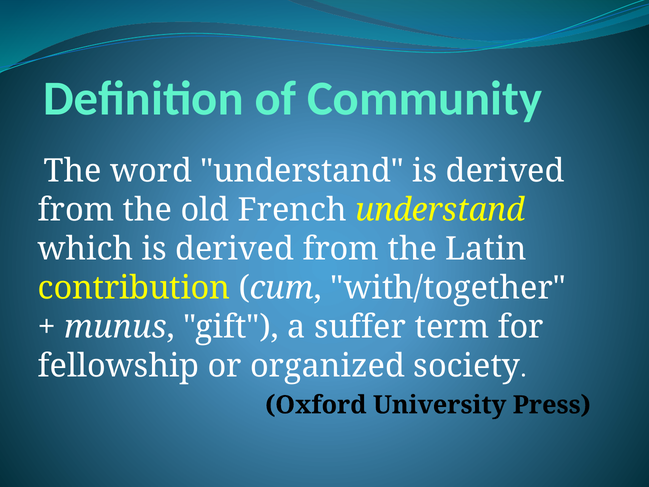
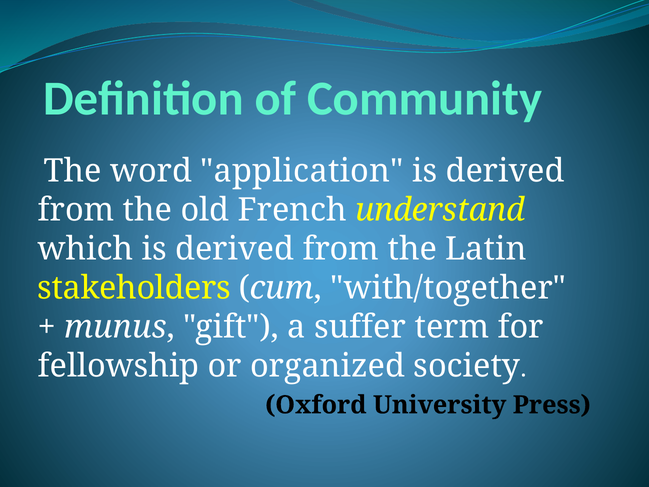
word understand: understand -> application (302, 171)
contribution: contribution -> stakeholders (134, 288)
